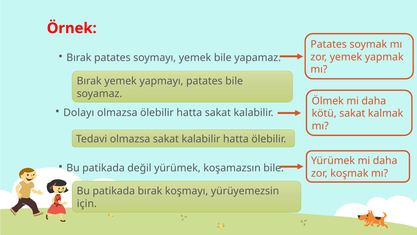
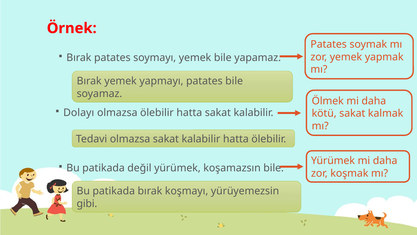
için: için -> gibi (87, 203)
